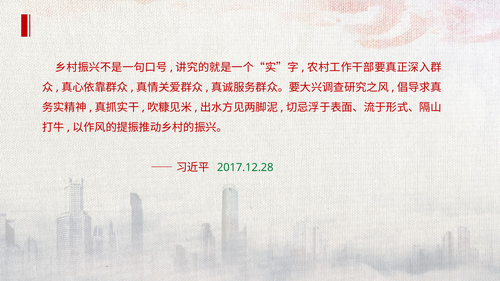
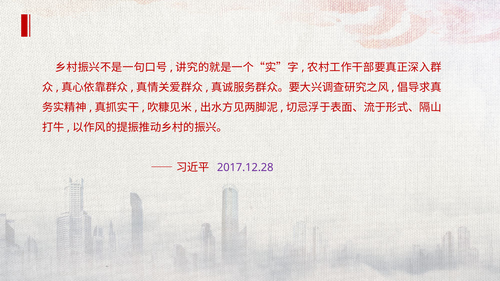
2017.12.28 colour: green -> purple (245, 168)
